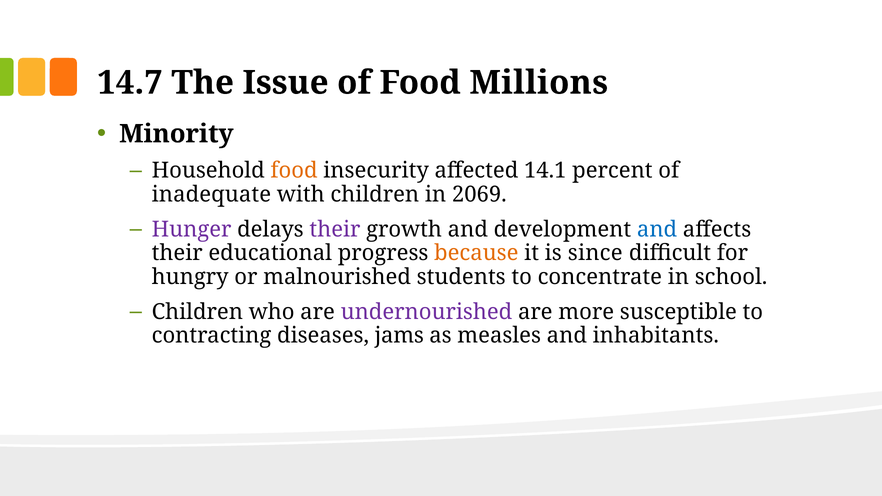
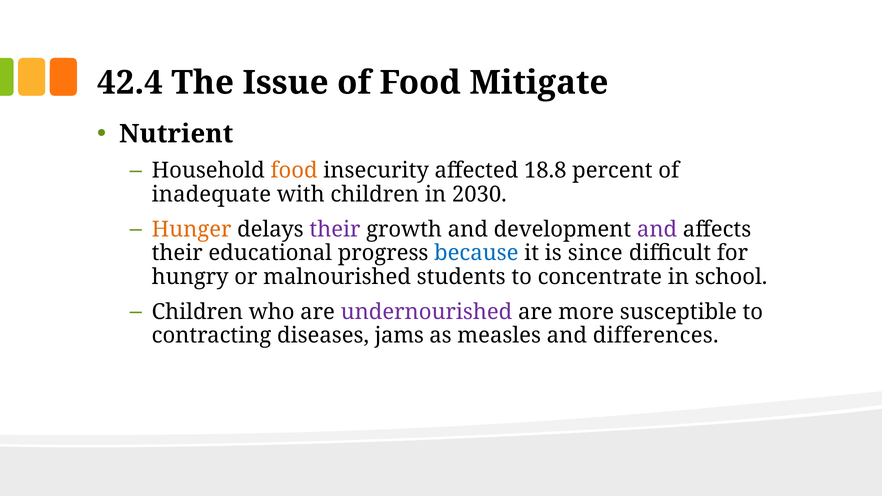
14.7: 14.7 -> 42.4 (130, 83)
Millions: Millions -> Mitigate (539, 83)
Minority: Minority -> Nutrient (176, 134)
14.1: 14.1 -> 18.8 (545, 171)
2069: 2069 -> 2030 (479, 195)
Hunger colour: purple -> orange (192, 229)
and colour: blue -> purple (657, 229)
because colour: orange -> blue (476, 253)
inhabitants: inhabitants -> differences (656, 336)
